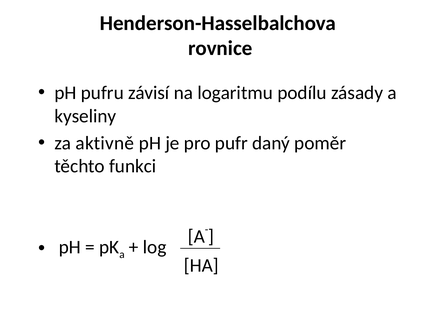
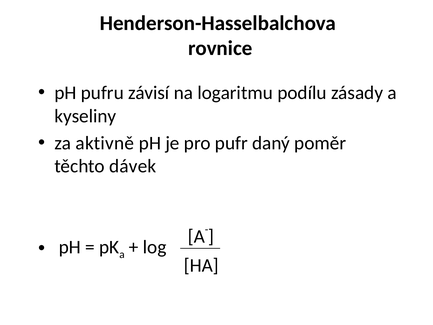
funkci: funkci -> dávek (133, 166)
